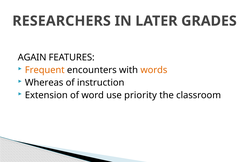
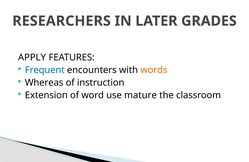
AGAIN: AGAIN -> APPLY (32, 57)
Frequent colour: orange -> blue (45, 70)
priority: priority -> mature (141, 95)
